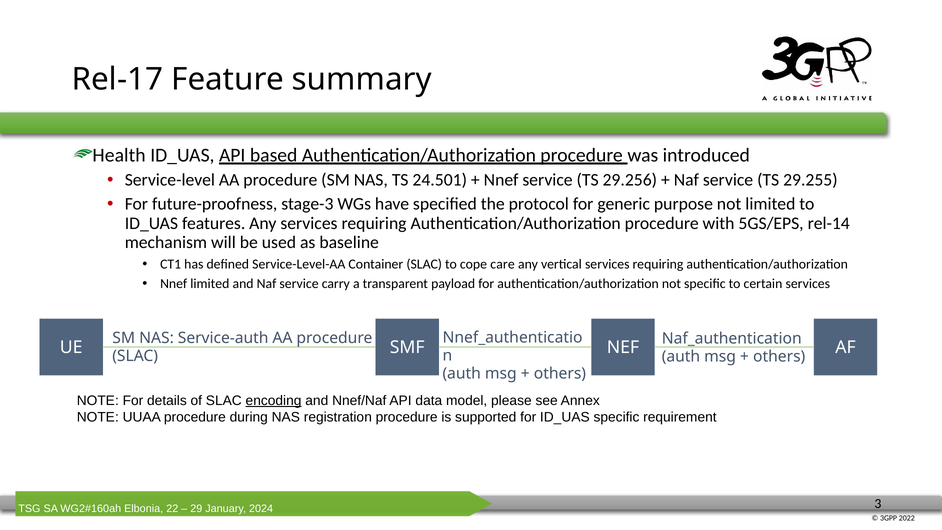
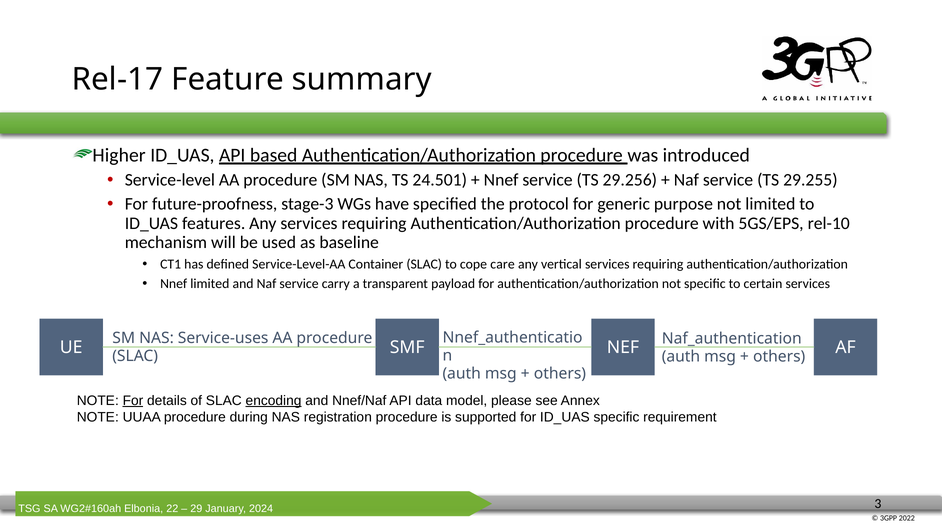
Health: Health -> Higher (119, 155)
rel-14: rel-14 -> rel-10 (829, 223)
Service-auth: Service-auth -> Service-uses (223, 338)
For underline: none -> present (133, 401)
